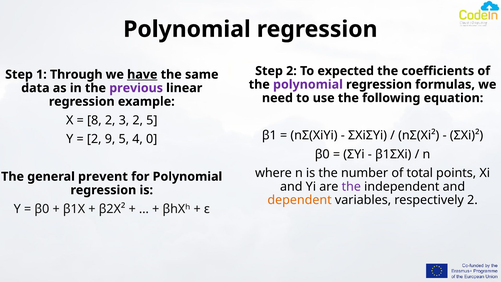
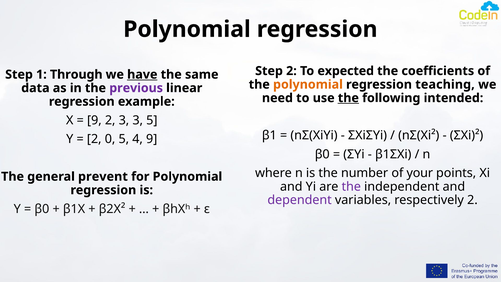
polynomial colour: purple -> orange (308, 84)
formulas: formulas -> teaching (445, 84)
the underline: none -> present (348, 98)
equation: equation -> intended (453, 98)
8: 8 -> 9 (94, 120)
3 2: 2 -> 3 (138, 120)
9: 9 -> 0 (110, 139)
4 0: 0 -> 9 (152, 139)
total: total -> your (420, 173)
dependent colour: orange -> purple (300, 200)
